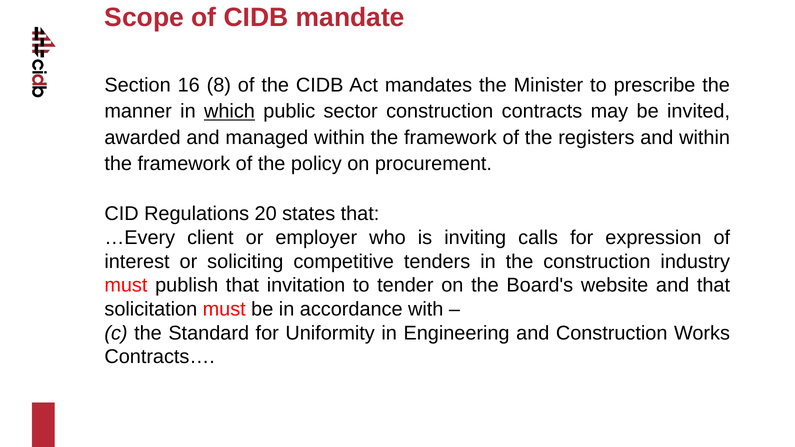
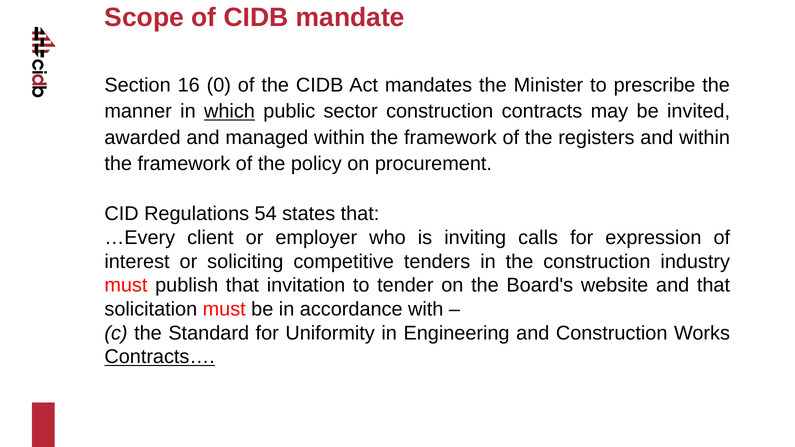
8: 8 -> 0 (219, 85)
20: 20 -> 54 (266, 214)
Contracts… underline: none -> present (160, 357)
